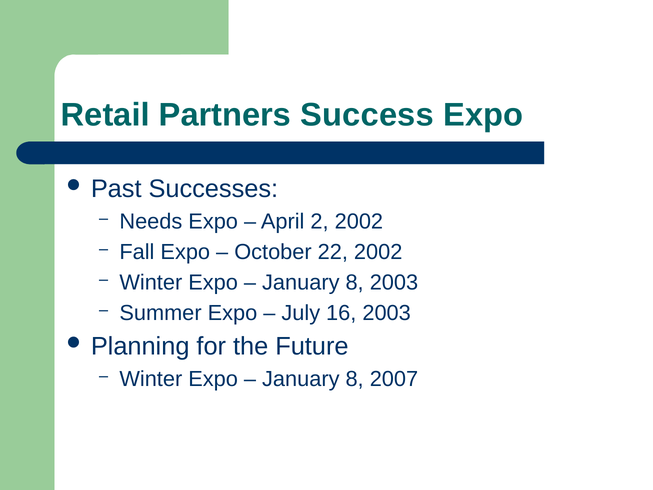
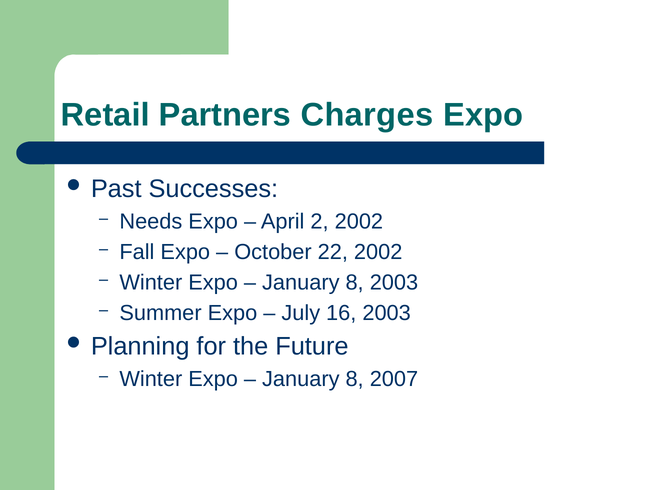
Success: Success -> Charges (367, 115)
